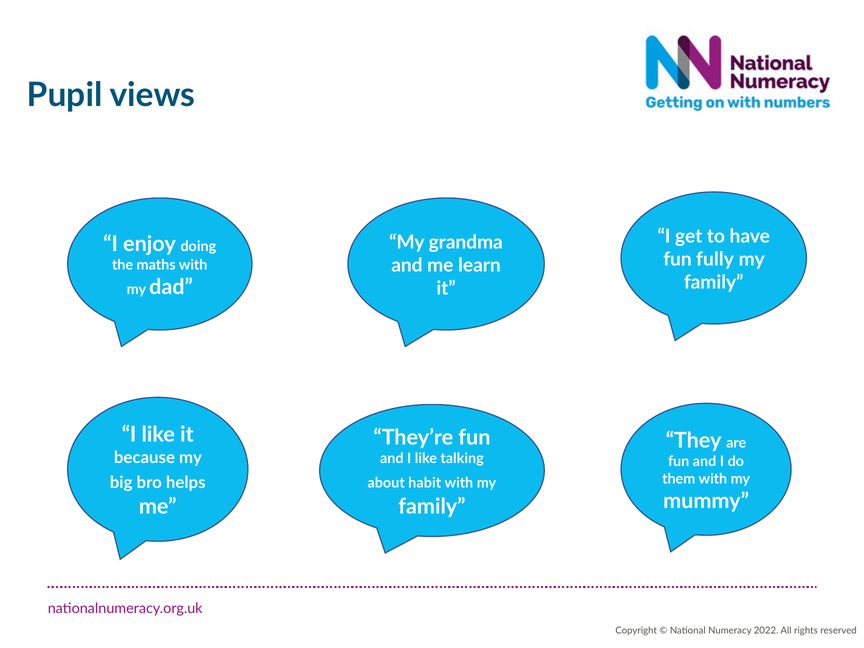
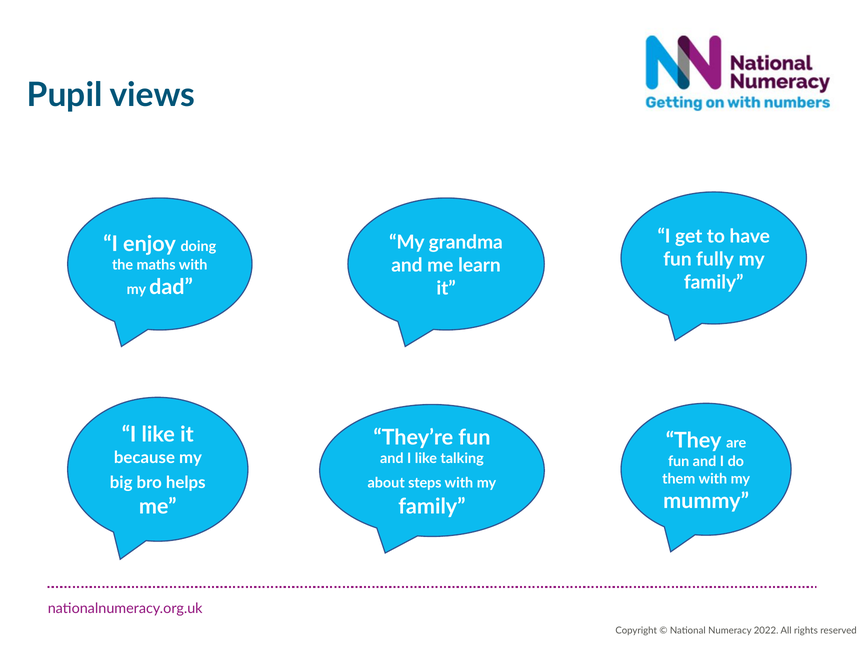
habit: habit -> steps (425, 483)
